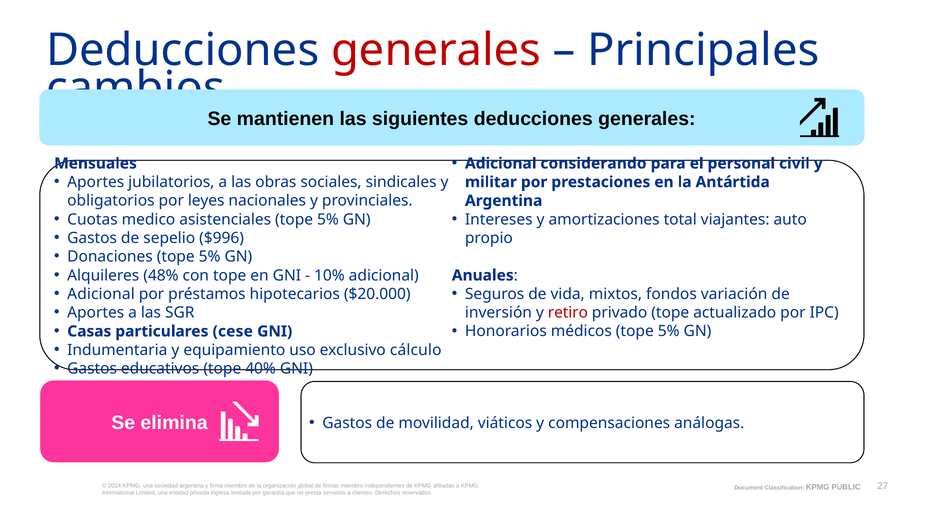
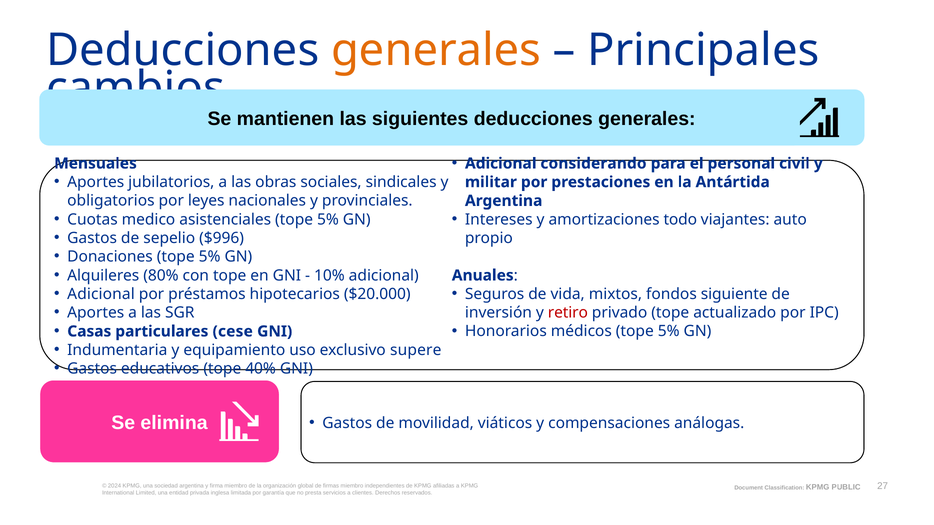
generales colour: red -> orange (436, 50)
total: total -> todo (680, 220)
48%: 48% -> 80% (161, 276)
variación: variación -> siguiente (734, 294)
cálculo: cálculo -> supere (416, 350)
